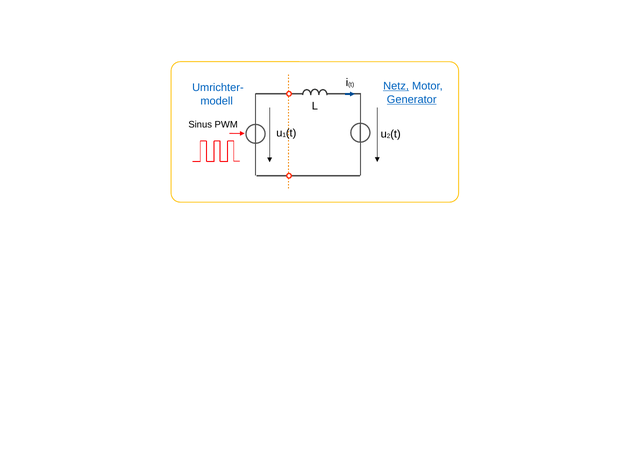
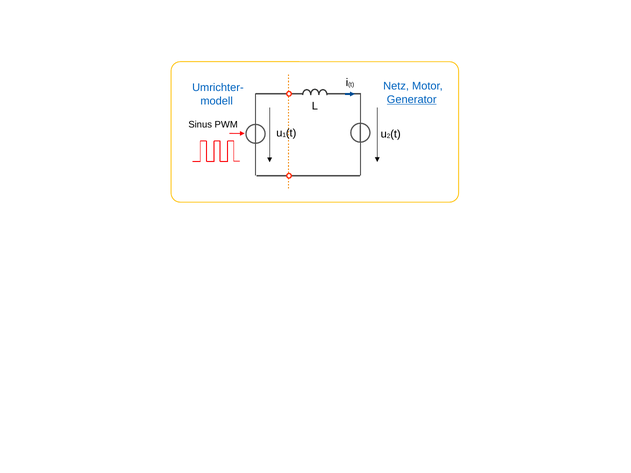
Netz underline: present -> none (396, 86)
